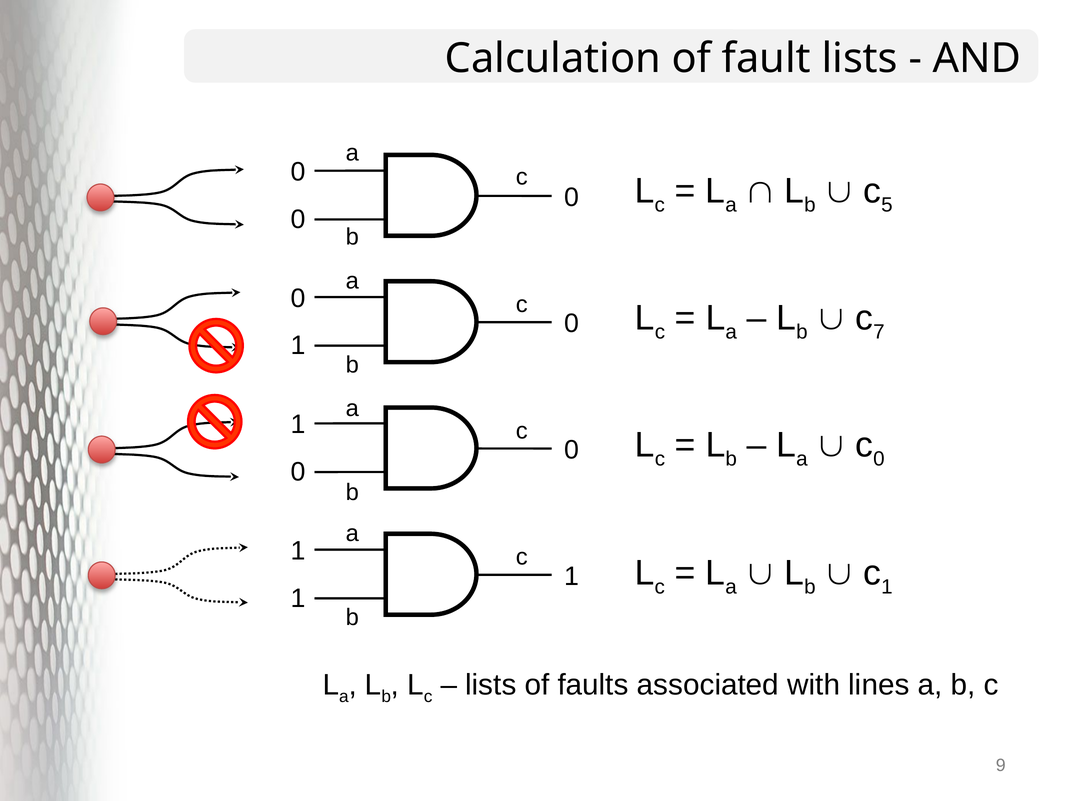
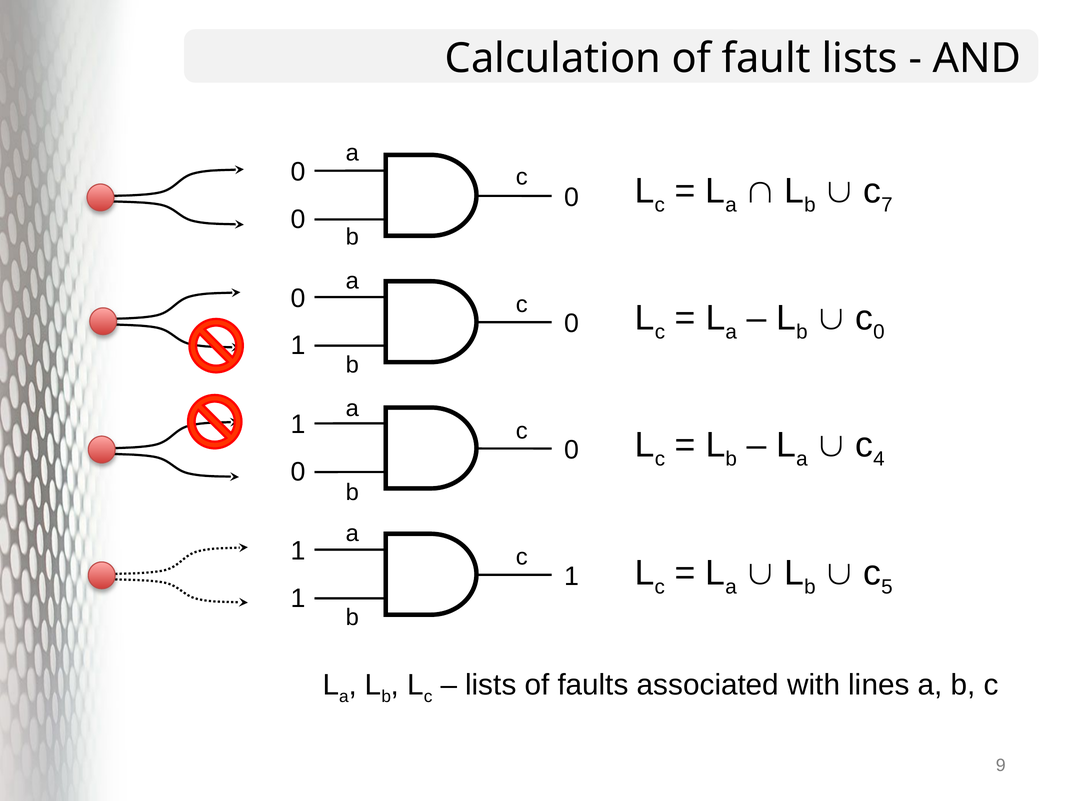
5: 5 -> 7 (887, 205)
7: 7 -> 0 (879, 332)
0: 0 -> 4 (879, 459)
1: 1 -> 5 (887, 587)
